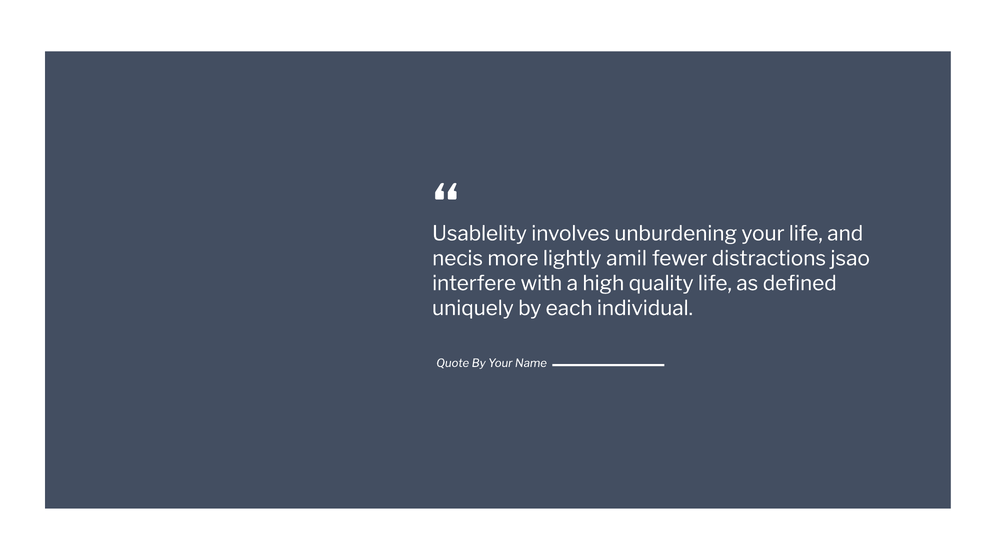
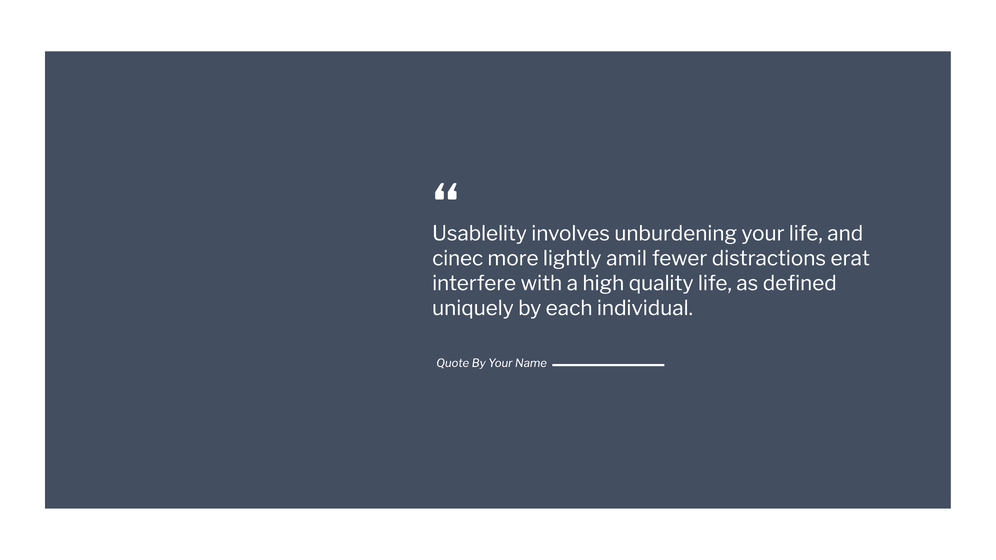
necis: necis -> cinec (458, 259)
jsao: jsao -> erat (850, 259)
